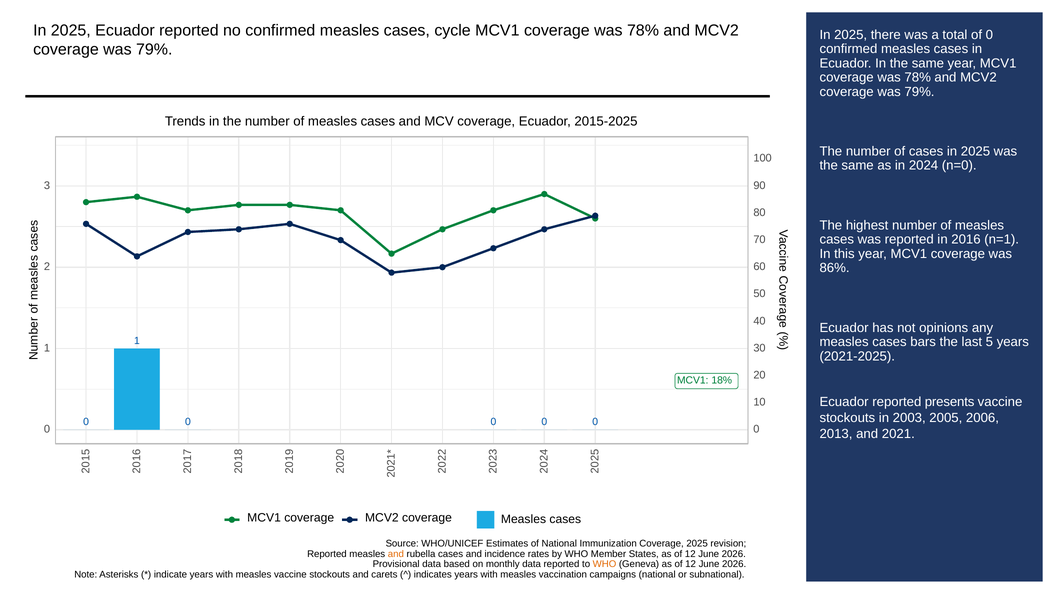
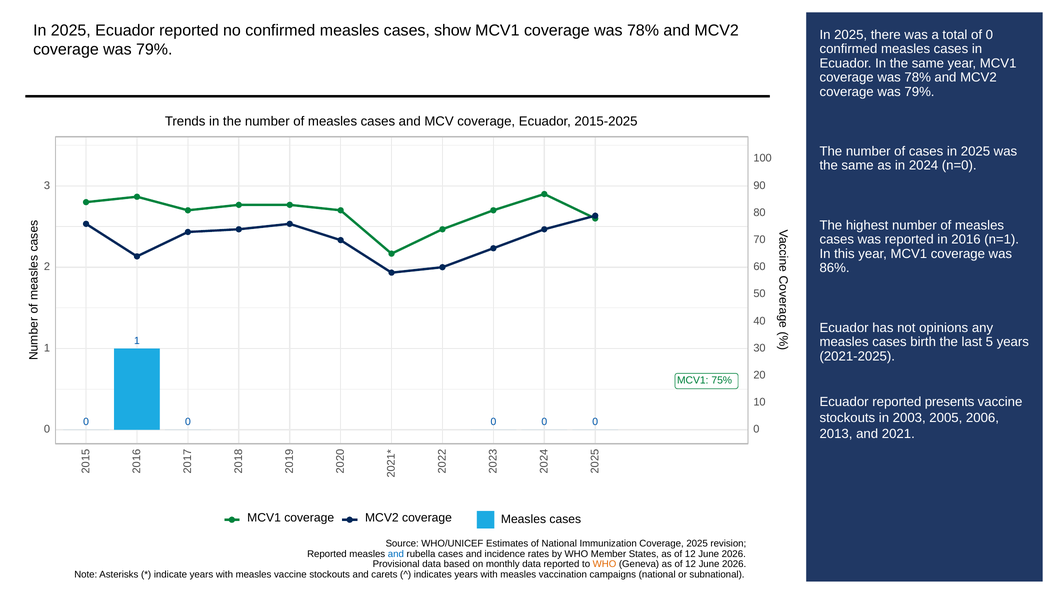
cycle: cycle -> show (453, 30)
bars: bars -> birth (923, 342)
18%: 18% -> 75% (722, 380)
and colour: orange -> blue (396, 554)
